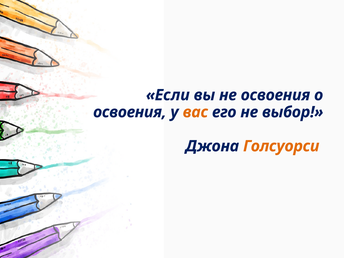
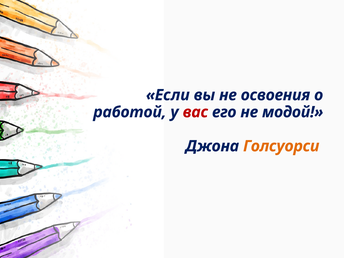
освоения: освоения -> работой (130, 112)
вас colour: orange -> red (195, 112)
выбор: выбор -> модой (293, 112)
